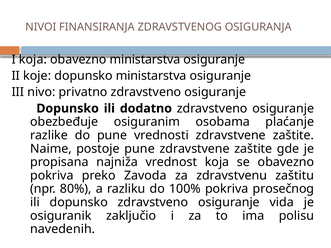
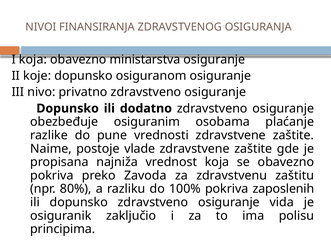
dopunsko ministarstva: ministarstva -> osiguranom (151, 76)
postoje pune: pune -> vlade (140, 149)
prosečnog: prosečnog -> zaposlenih (283, 189)
navedenih: navedenih -> principima (63, 229)
